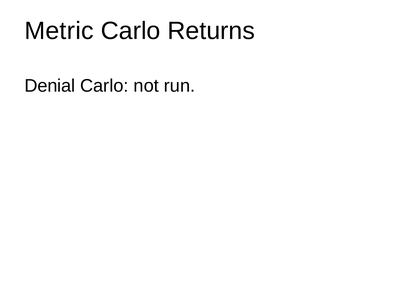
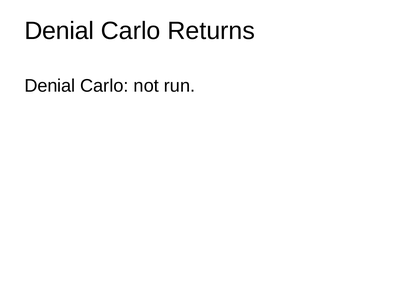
Metric: Metric -> Denial (59, 31)
